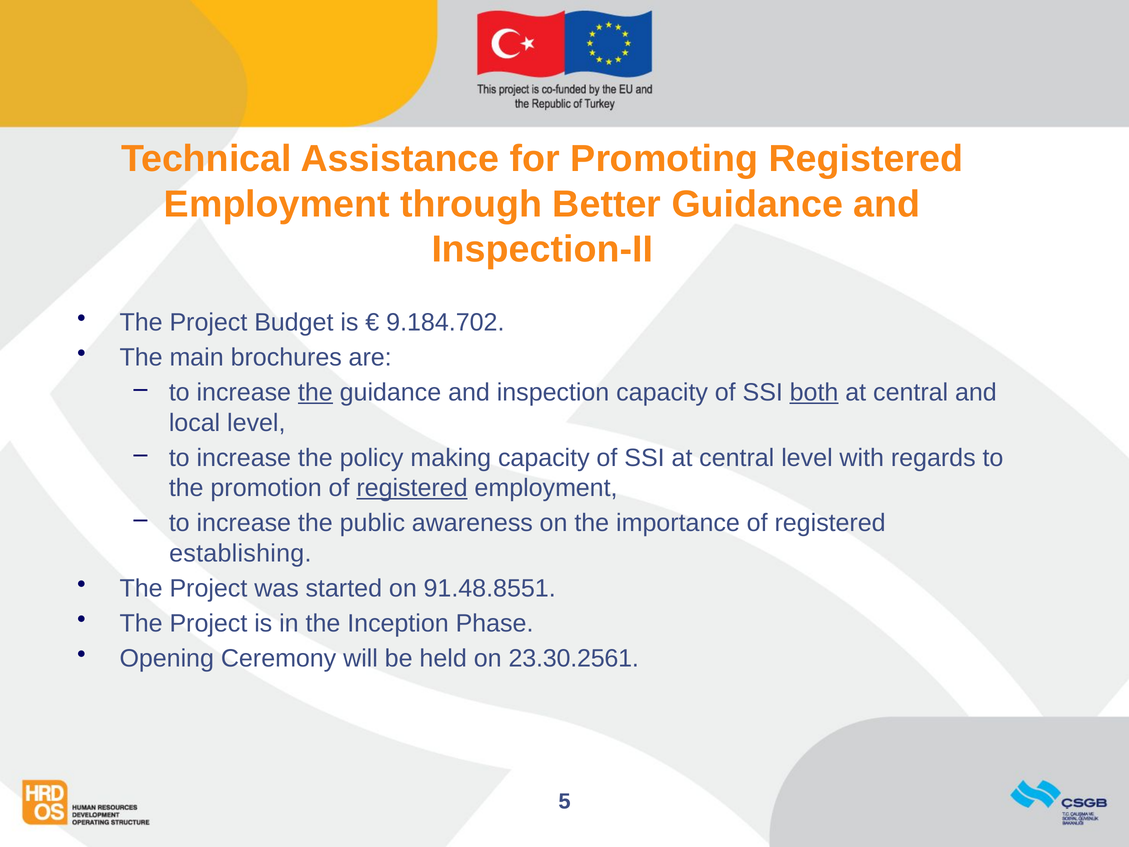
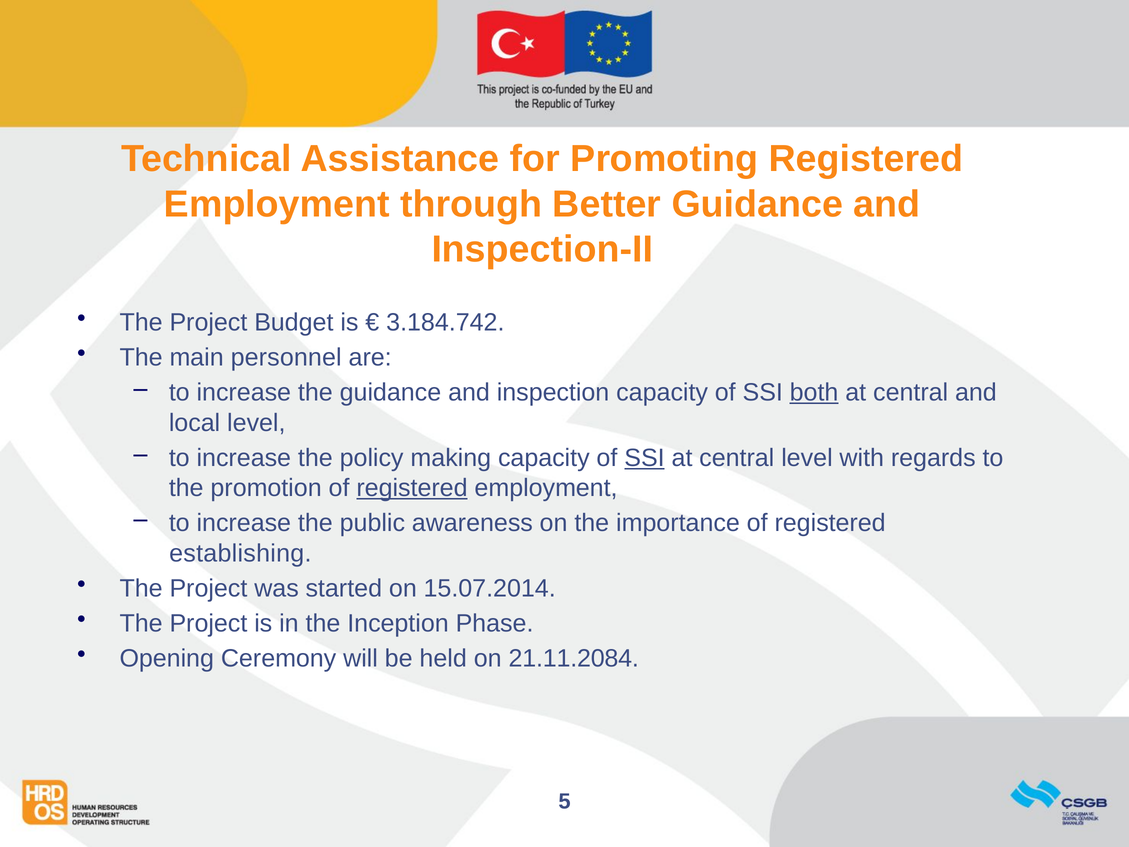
9.184.702: 9.184.702 -> 3.184.742 (445, 322)
brochures: brochures -> personnel (286, 357)
the underline: present -> none (315, 393)
SSI underline: none -> present (644, 458)
91.48.8551: 91.48.8551 -> 15.07.2014 (490, 588)
23.30.2561: 23.30.2561 -> 21.11.2084 (574, 658)
